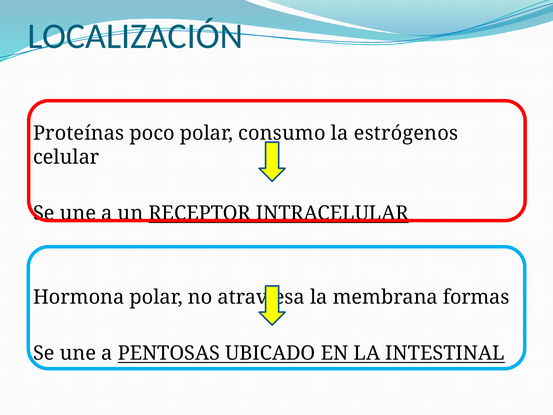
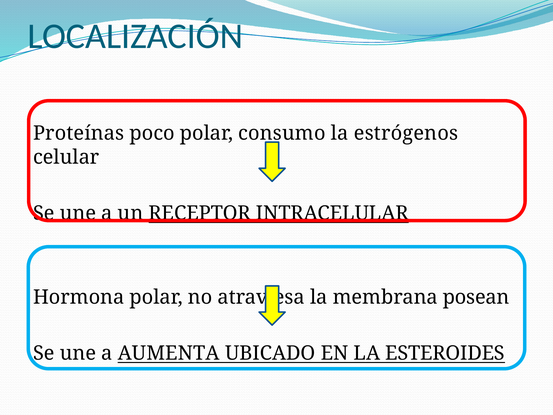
formas: formas -> posean (476, 297)
PENTOSAS: PENTOSAS -> AUMENTA (169, 353)
INTESTINAL: INTESTINAL -> ESTEROIDES (445, 353)
